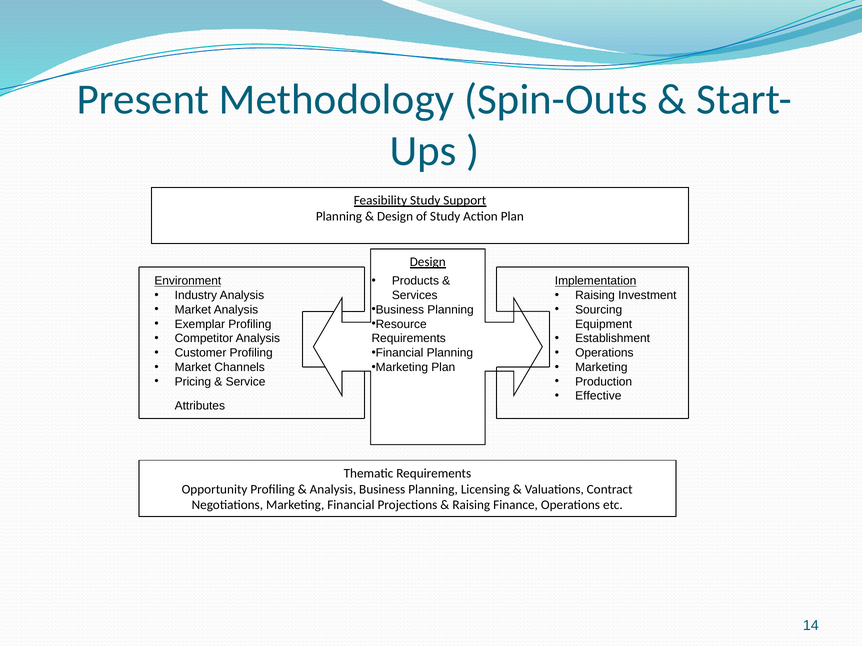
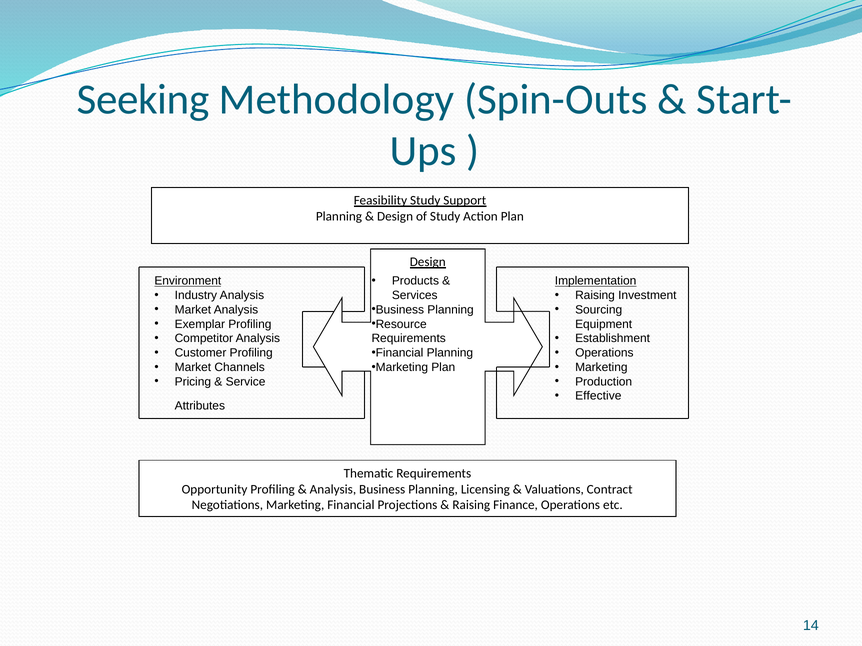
Present: Present -> Seeking (143, 100)
